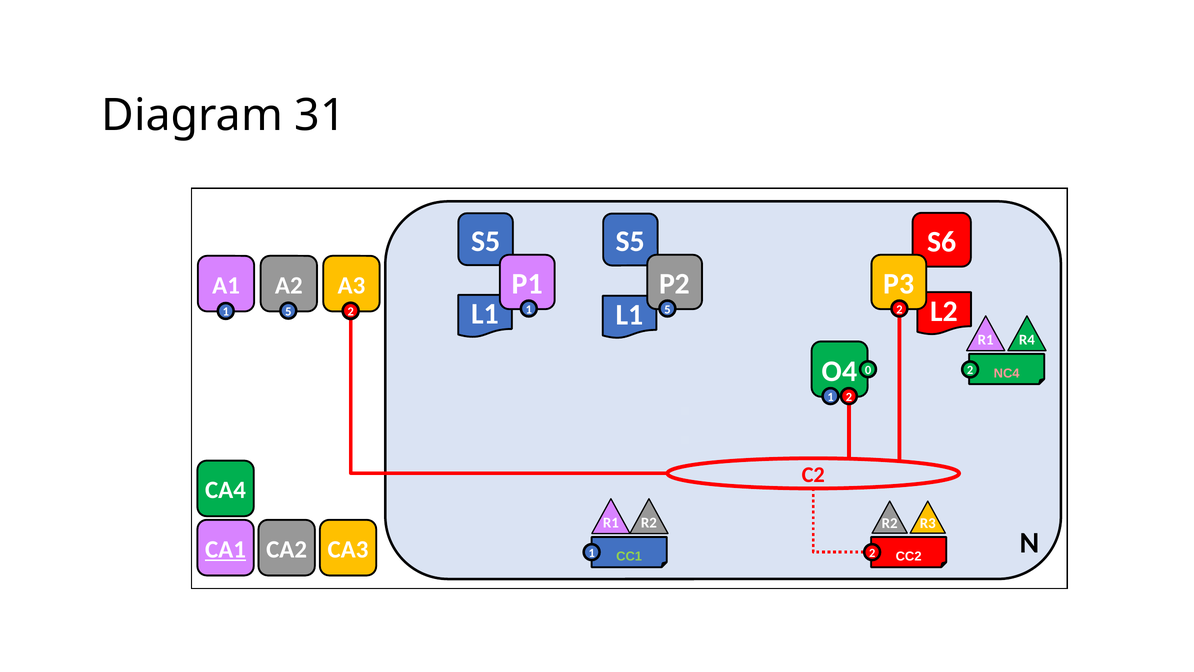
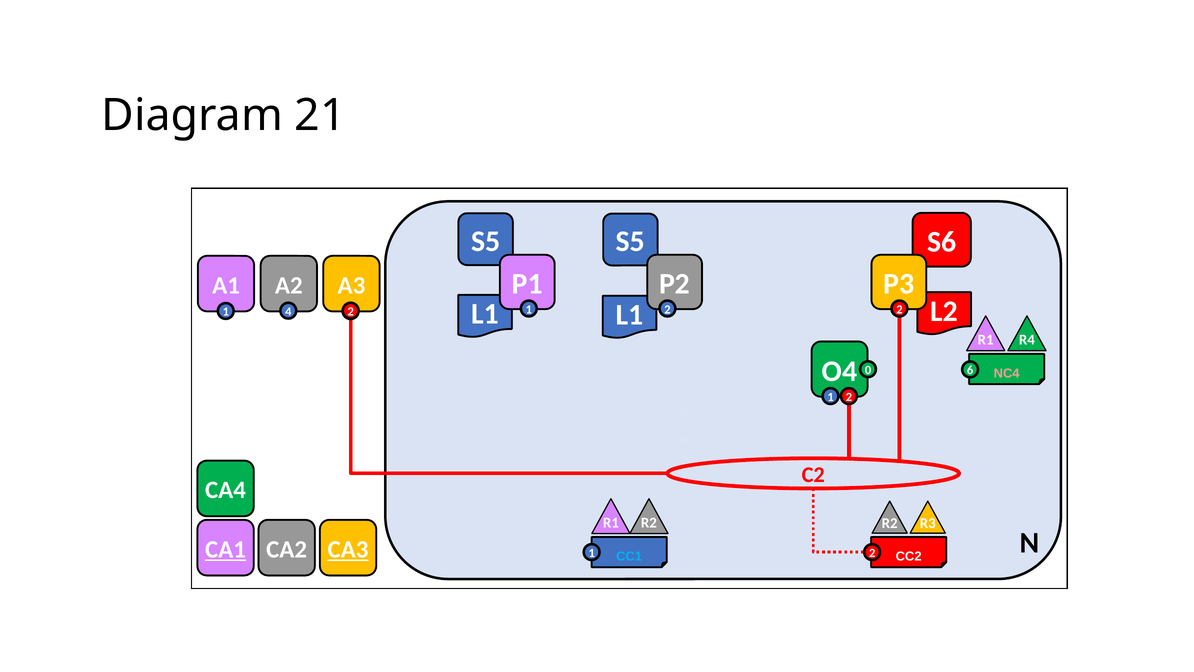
31: 31 -> 21 (320, 115)
5: 5 -> 2 (667, 309)
5: 5 -> 4 (288, 311)
0 2: 2 -> 6 (970, 370)
CA3 underline: none -> present (348, 549)
CC1 colour: light green -> light blue (629, 556)
